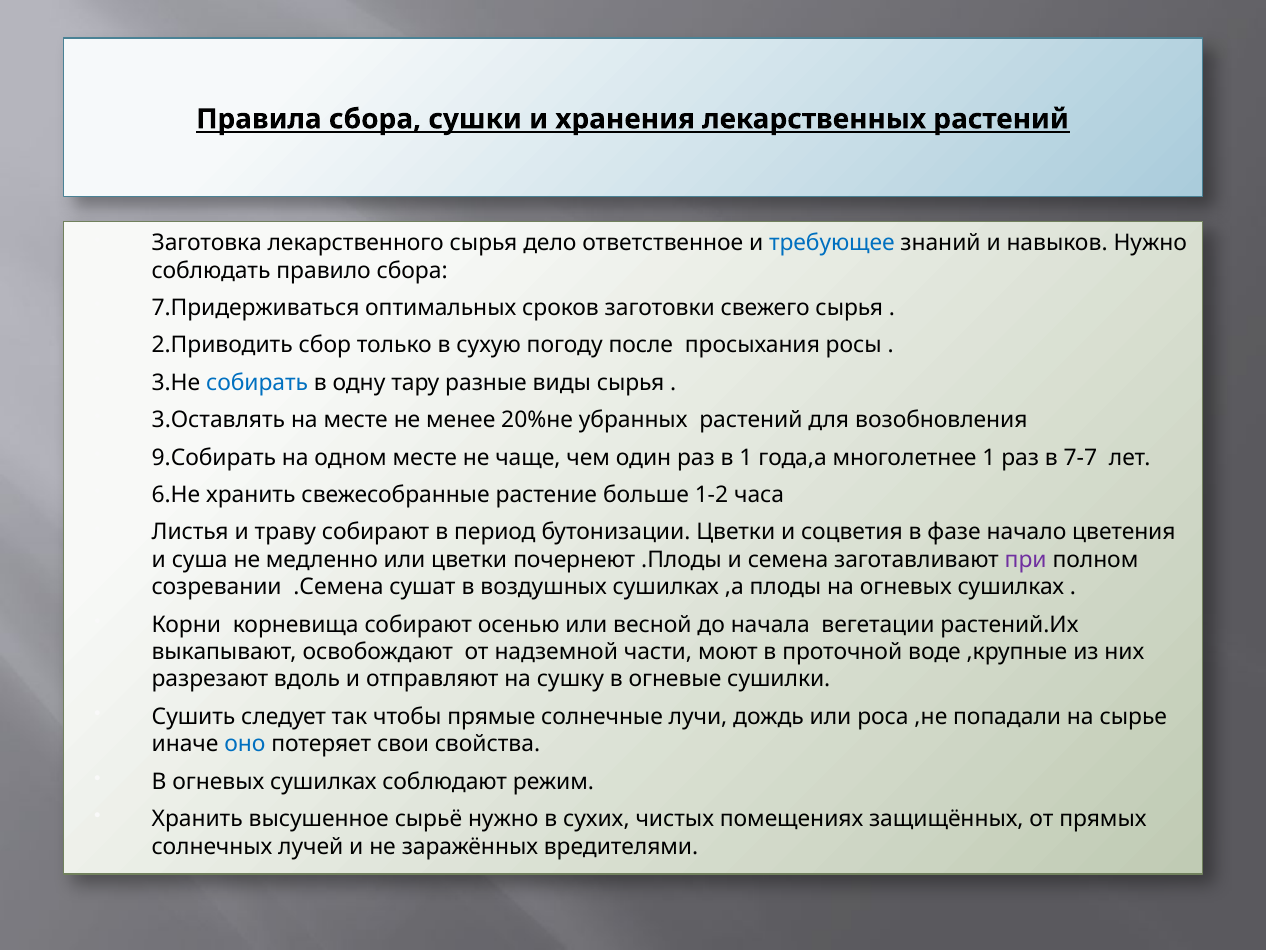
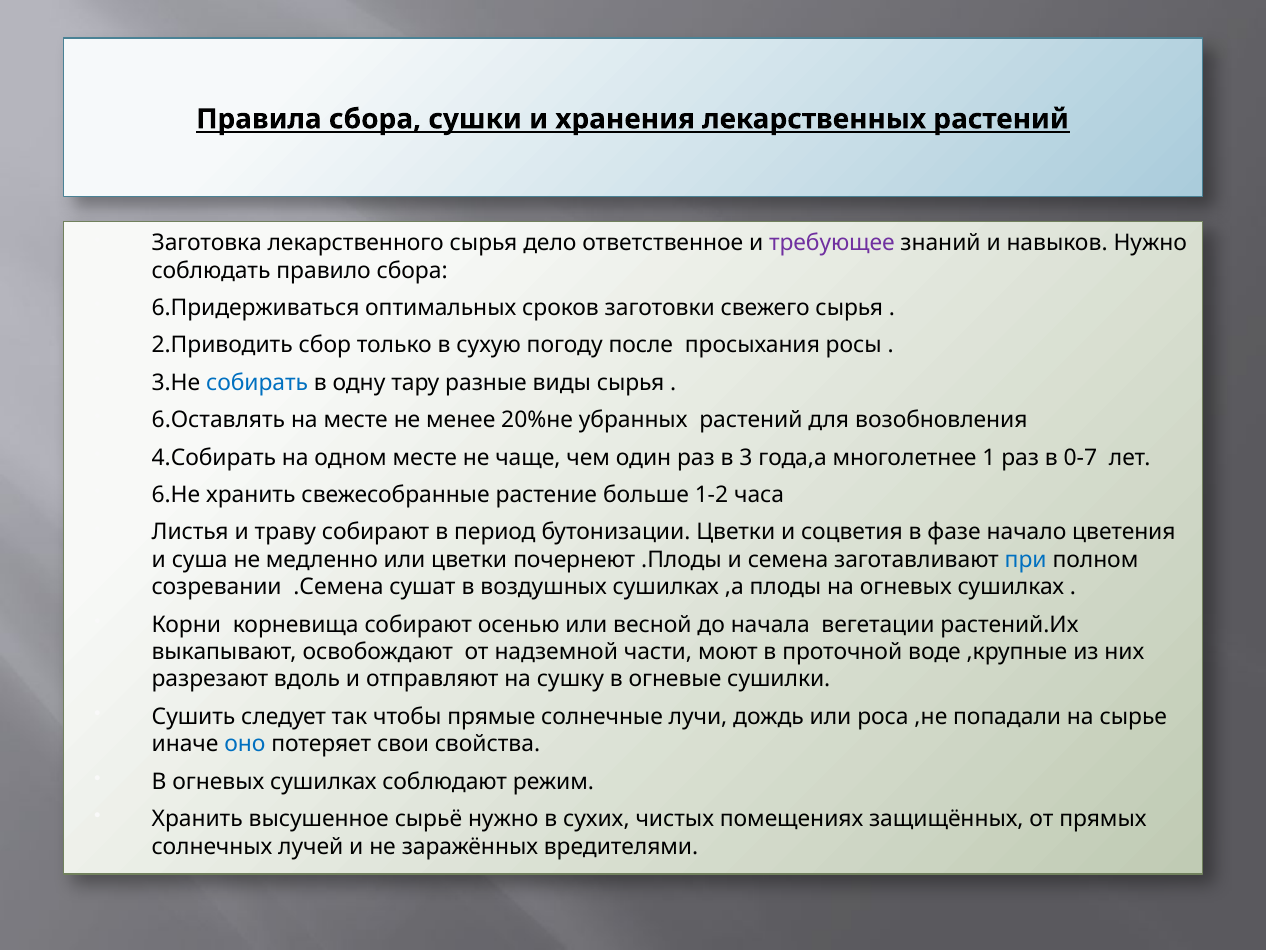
требующее colour: blue -> purple (832, 243)
7.Придерживаться: 7.Придерживаться -> 6.Придерживаться (256, 308)
3.Оставлять: 3.Оставлять -> 6.Оставлять (218, 420)
9.Собирать: 9.Собирать -> 4.Собирать (214, 457)
в 1: 1 -> 3 (746, 457)
7-7: 7-7 -> 0-7 (1080, 457)
при colour: purple -> blue (1026, 559)
